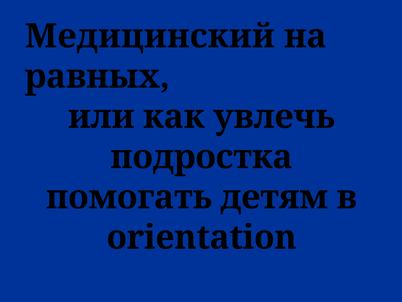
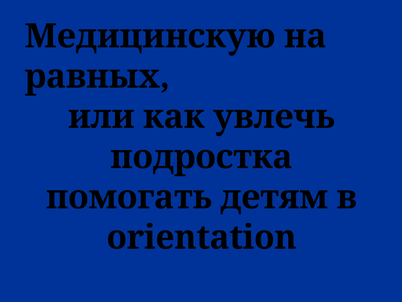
Медицинский: Медицинский -> Медицинскую (150, 36)
